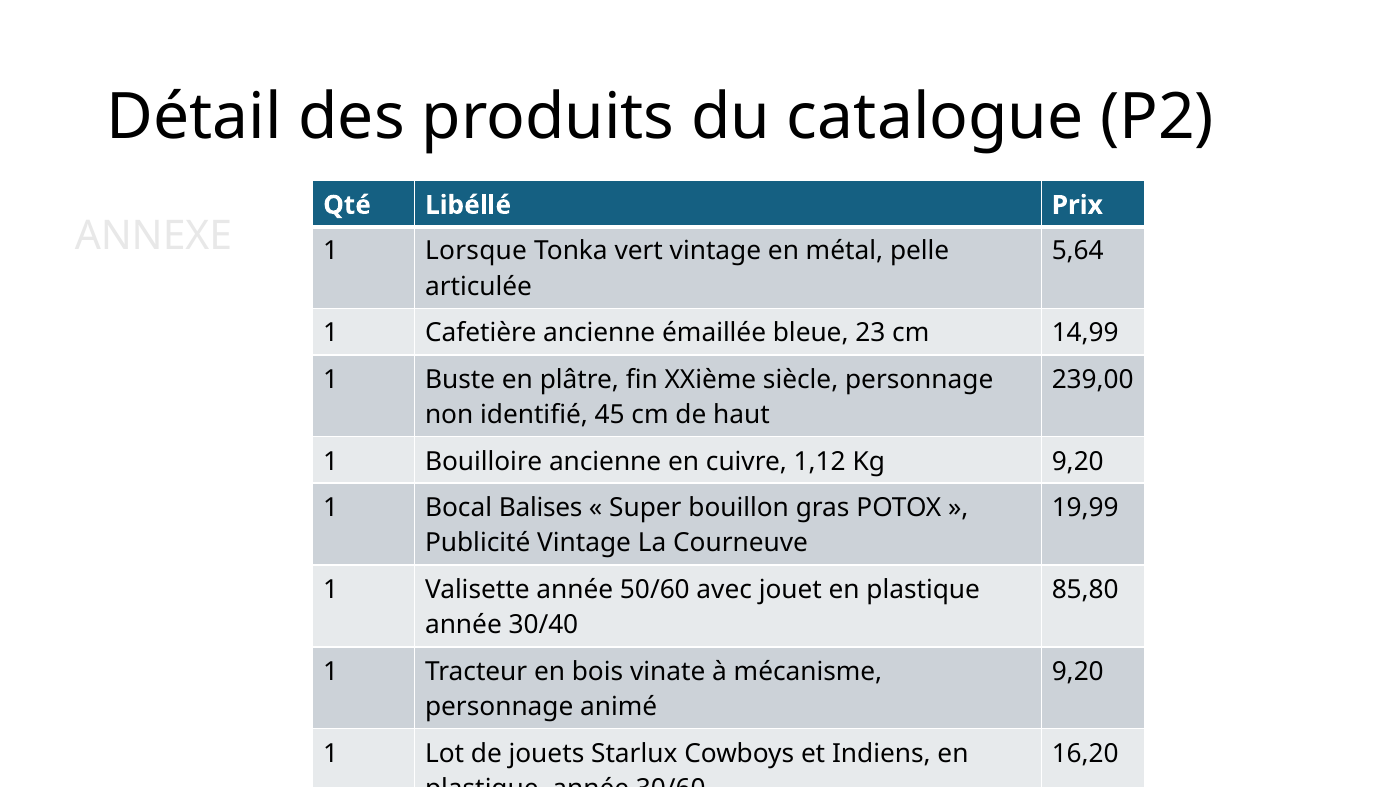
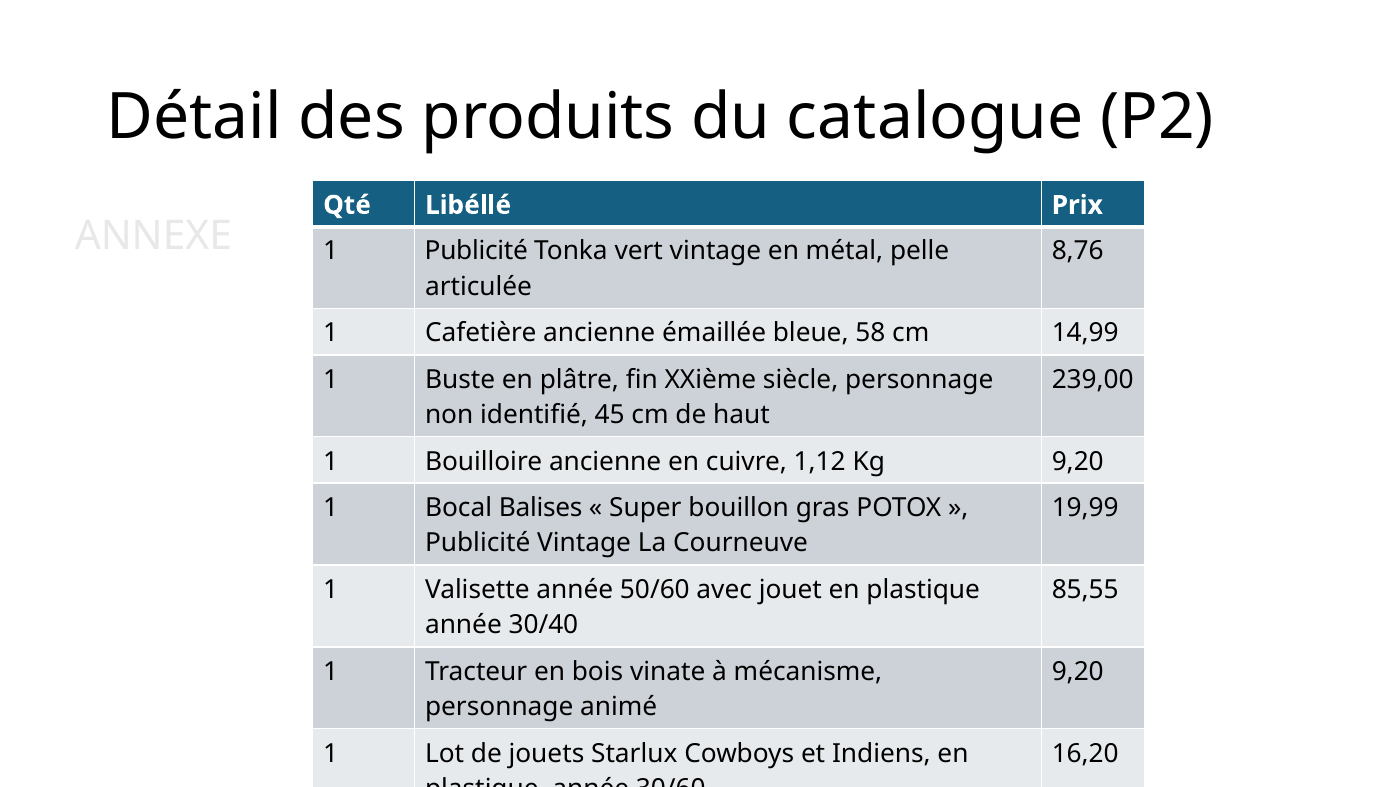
1 Lorsque: Lorsque -> Publicité (476, 251)
5,64: 5,64 -> 8,76 (1078, 251)
23: 23 -> 58 (870, 333)
85,80: 85,80 -> 85,55 (1085, 590)
